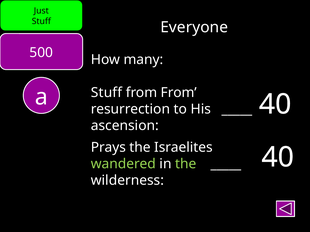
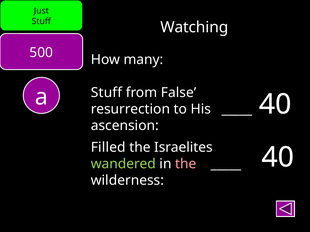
Everyone: Everyone -> Watching (194, 27)
from From: From -> False (179, 93)
Prays: Prays -> Filled (108, 148)
the colour: light green -> pink (186, 164)
